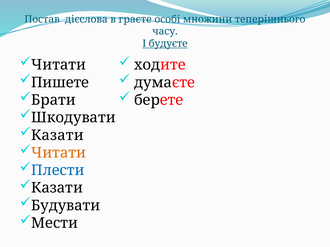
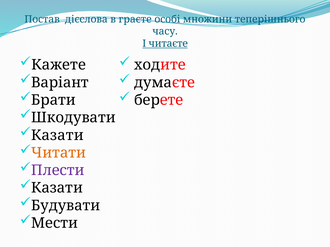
будуєте: будуєте -> читаєте (168, 44)
Читати: Читати -> Кажете (59, 65)
Пишете: Пишете -> Варіант (60, 83)
Плести colour: blue -> purple (58, 171)
